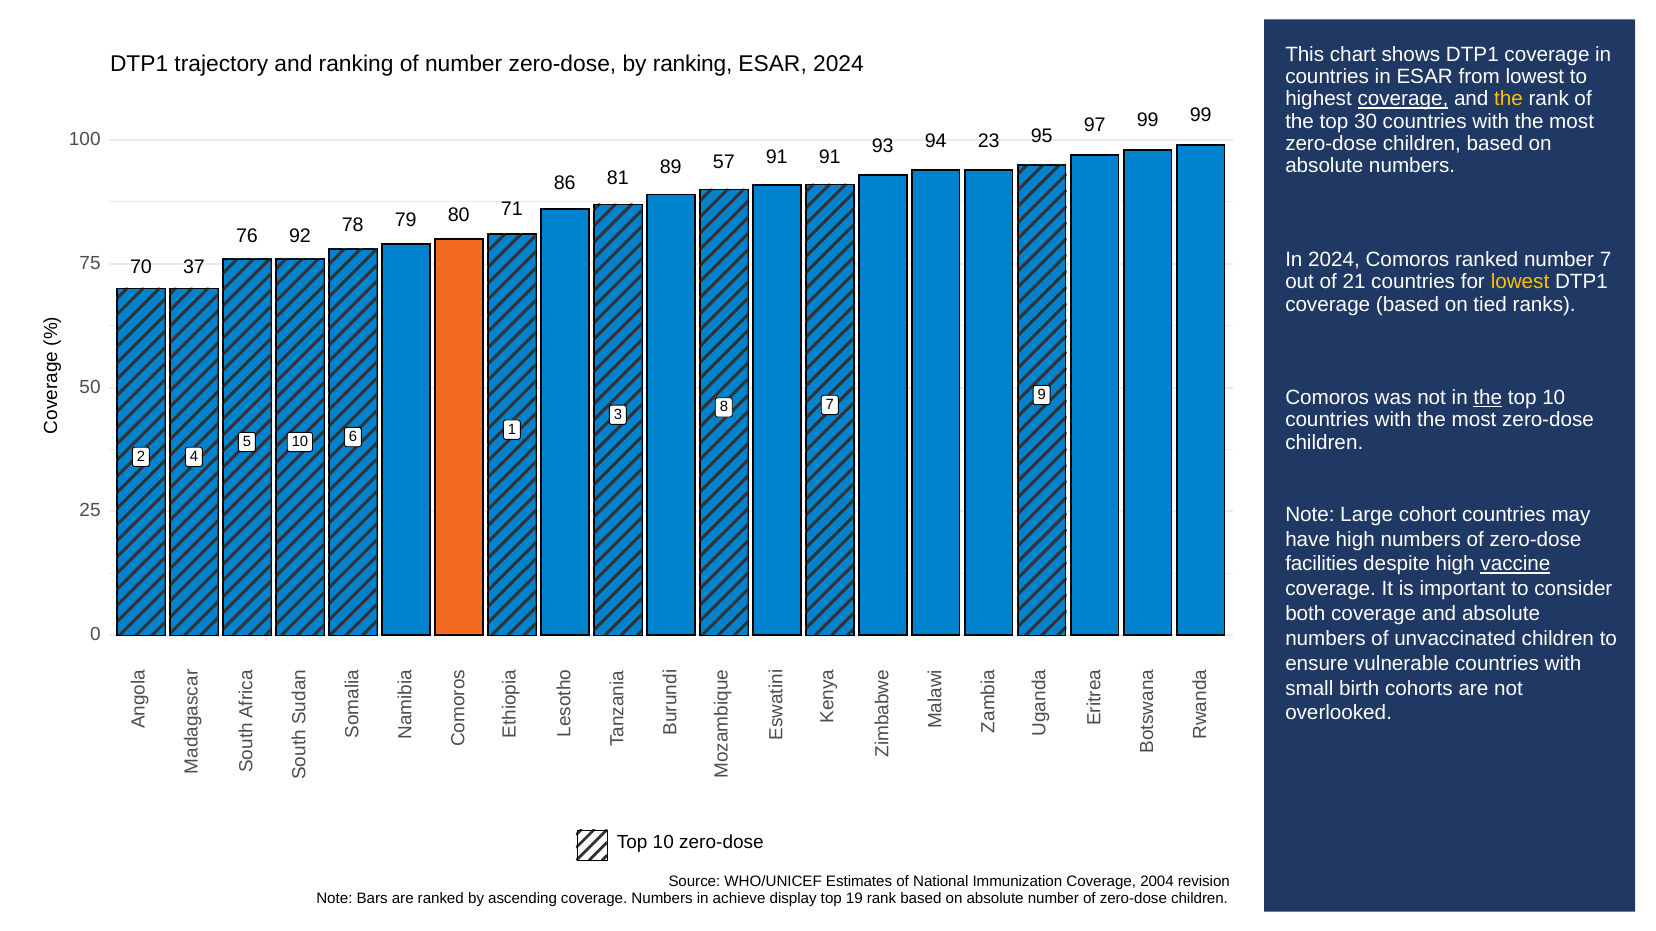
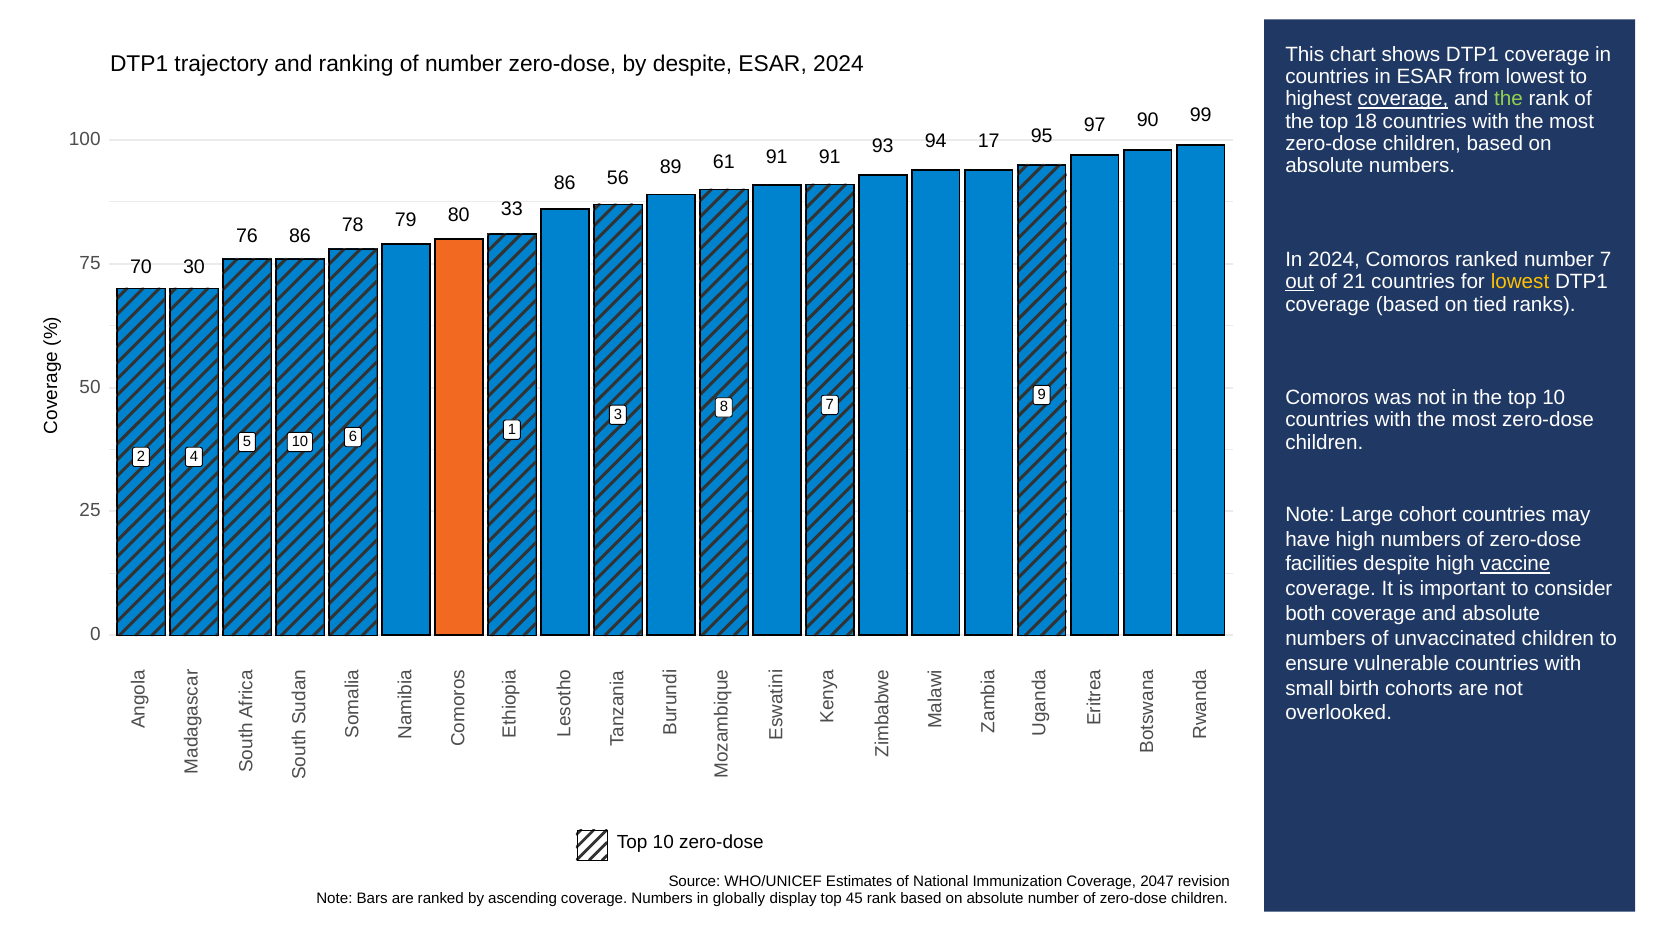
by ranking: ranking -> despite (693, 64)
the colour: yellow -> light green (1509, 99)
30: 30 -> 18 (1366, 121)
97 99: 99 -> 90 (1148, 120)
23: 23 -> 17 (989, 141)
57: 57 -> 61 (724, 162)
81: 81 -> 56 (618, 178)
71: 71 -> 33 (512, 209)
76 92: 92 -> 86 (300, 236)
37: 37 -> 30 (194, 267)
out underline: none -> present (1300, 282)
the underline: present -> none (1488, 398)
2004: 2004 -> 2047 (1157, 882)
achieve: achieve -> globally (739, 899)
19: 19 -> 45 (854, 899)
